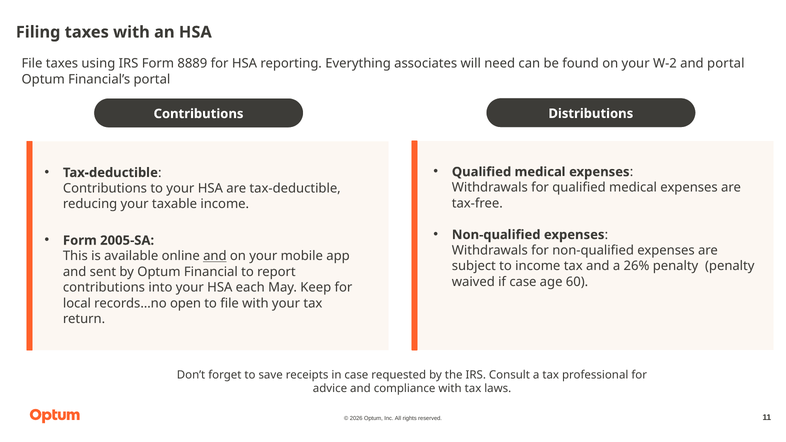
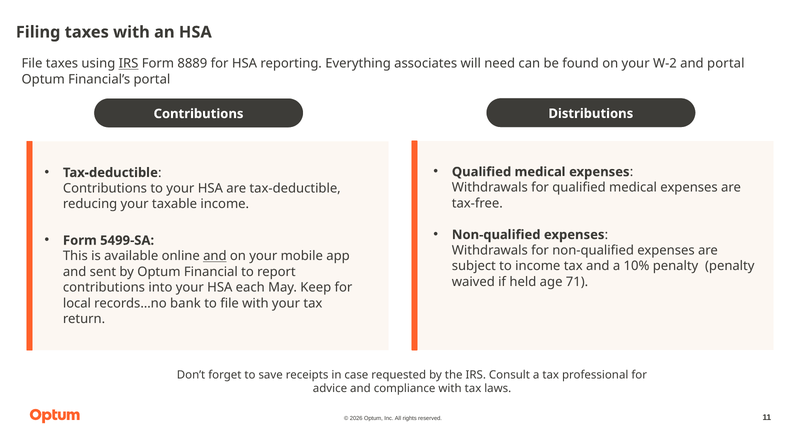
IRS underline: none -> present (129, 64)
2005-SA: 2005-SA -> 5499-SA (127, 241)
26%: 26% -> 10% (637, 266)
if case: case -> held (523, 282)
60: 60 -> 71 (577, 282)
open: open -> bank (185, 303)
